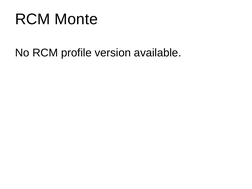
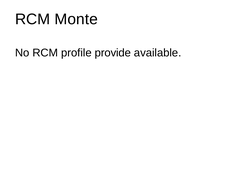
version: version -> provide (113, 53)
